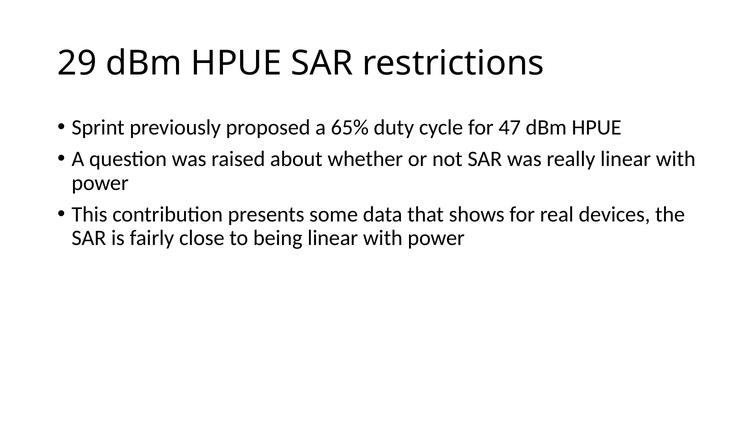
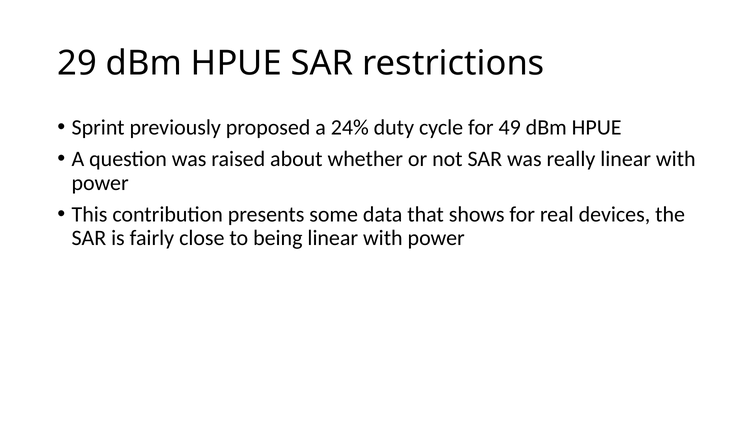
65%: 65% -> 24% (350, 127)
47: 47 -> 49 (510, 127)
